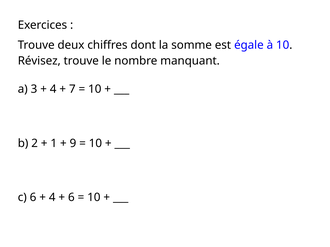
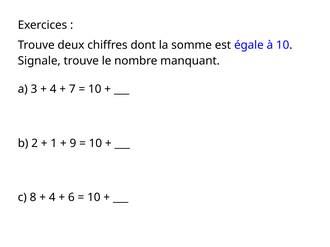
Révisez: Révisez -> Signale (39, 61)
c 6: 6 -> 8 (33, 198)
